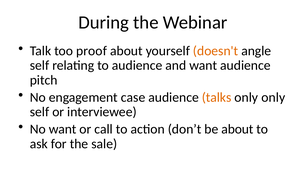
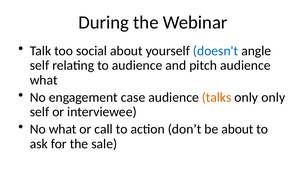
proof: proof -> social (92, 51)
doesn't colour: orange -> blue (216, 51)
and want: want -> pitch (203, 66)
pitch: pitch -> what (44, 80)
No want: want -> what (63, 129)
